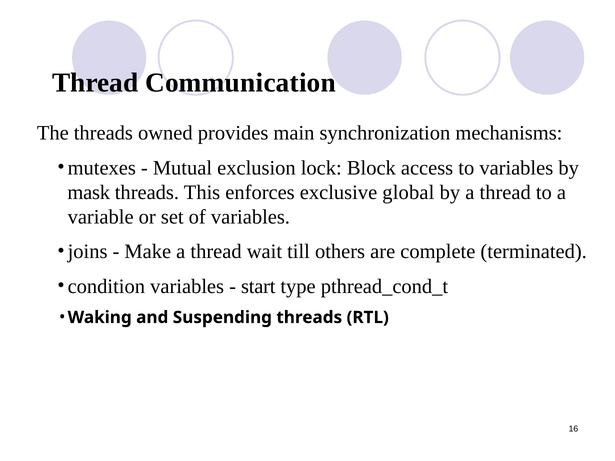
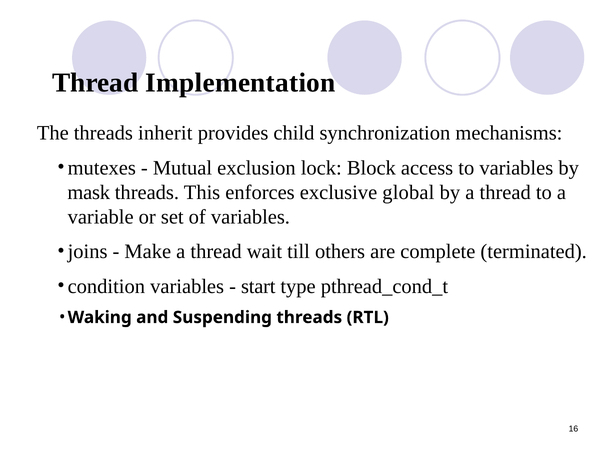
Communication: Communication -> Implementation (240, 83)
owned: owned -> inherit (165, 133)
main: main -> child (294, 133)
